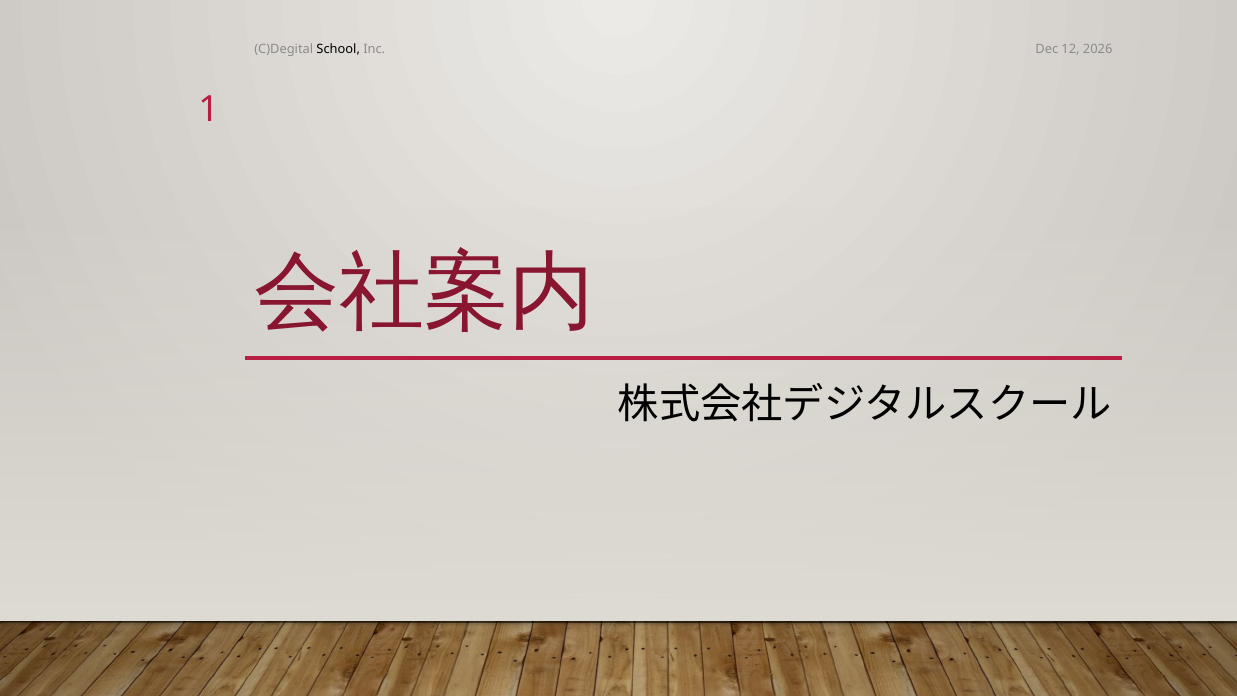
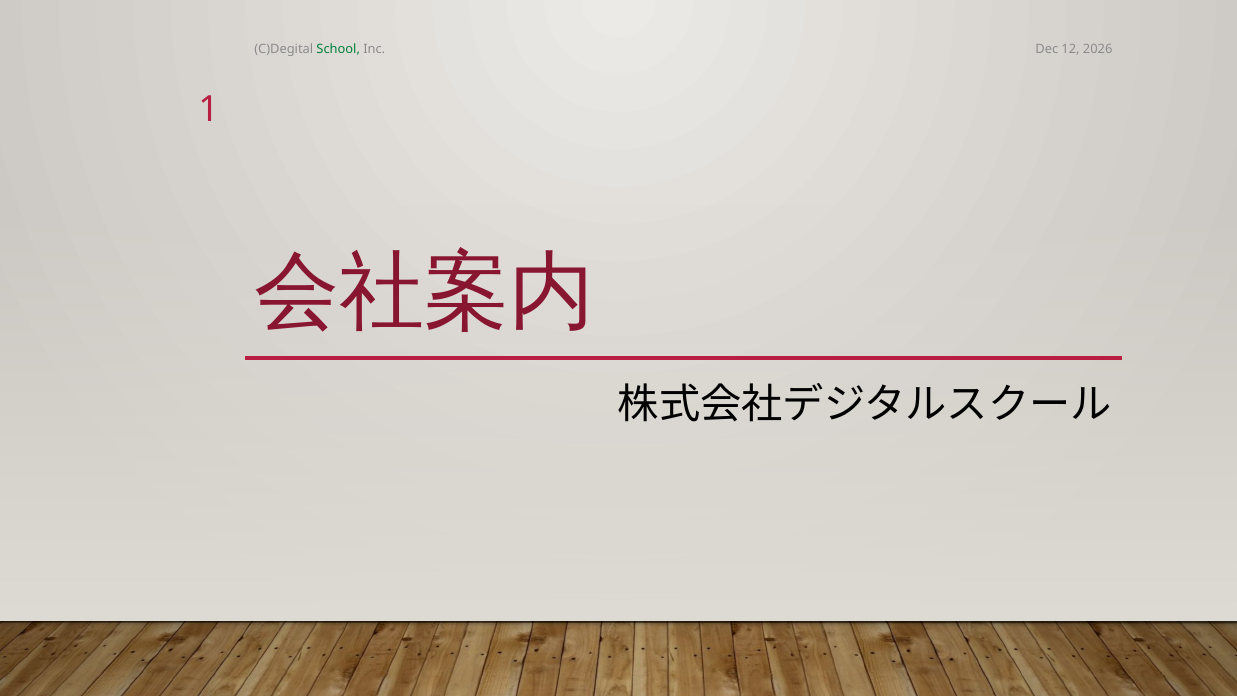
School colour: black -> green (338, 49)
